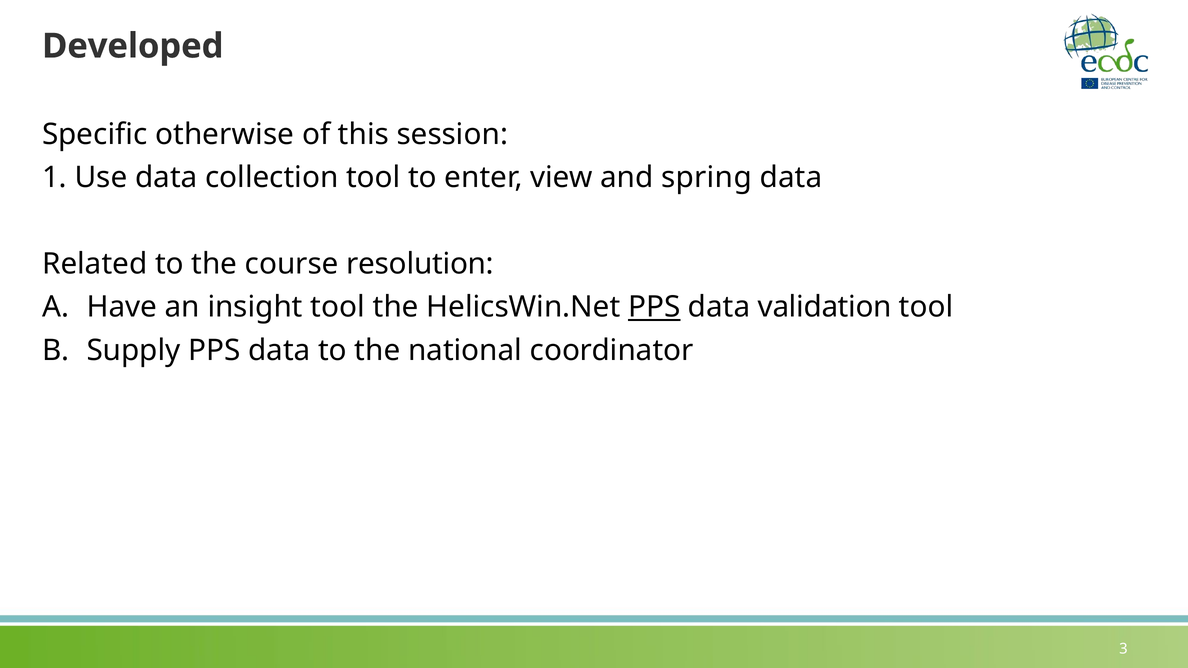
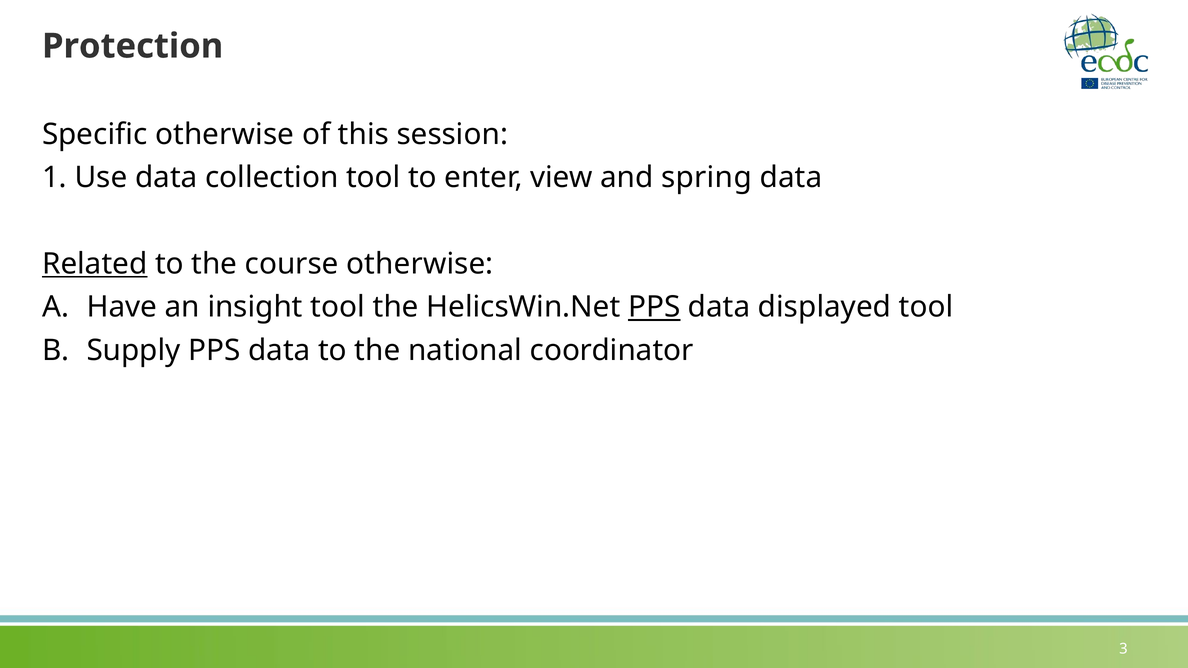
Developed: Developed -> Protection (133, 46)
Related underline: none -> present (95, 264)
course resolution: resolution -> otherwise (420, 264)
validation: validation -> displayed (825, 307)
